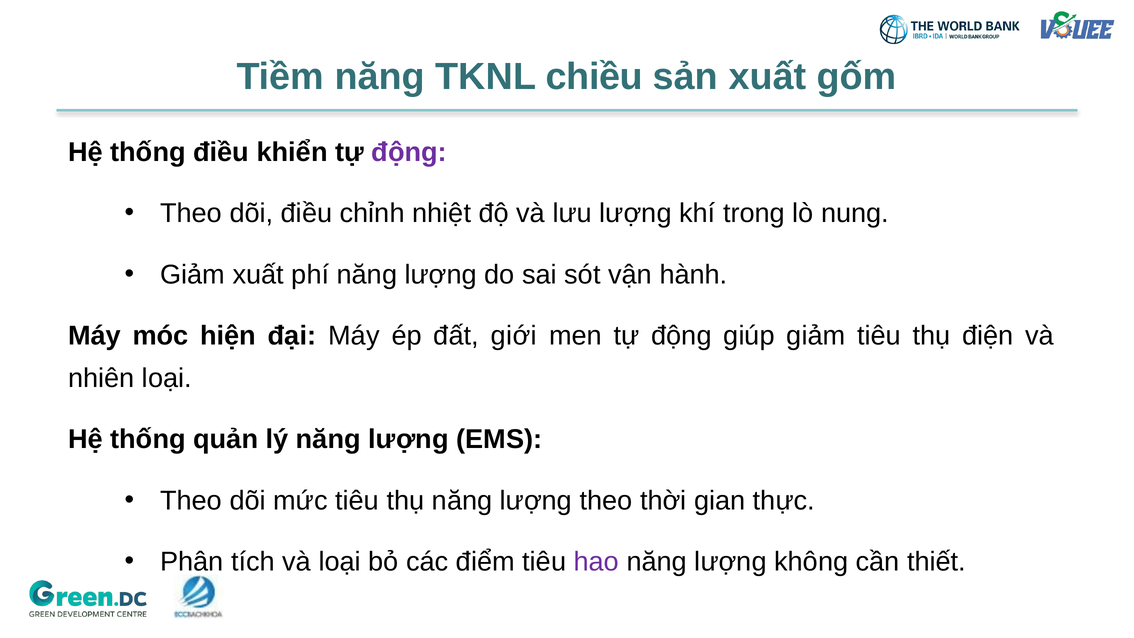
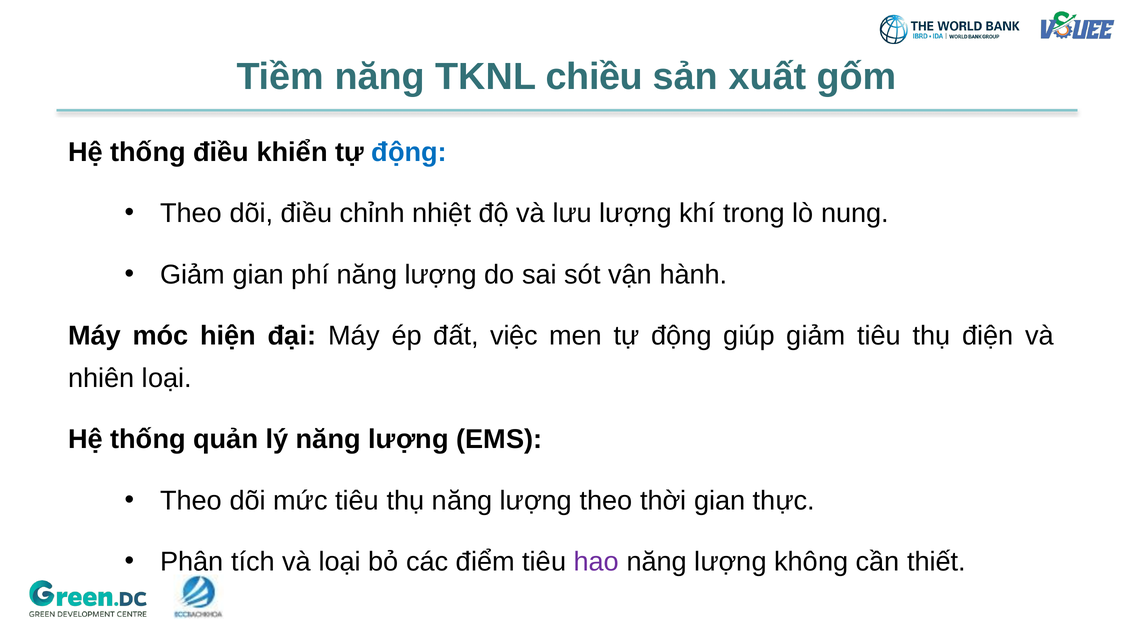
động colour: purple -> blue (409, 152)
Giảm xuất: xuất -> gian (258, 275)
giới: giới -> việc (514, 336)
